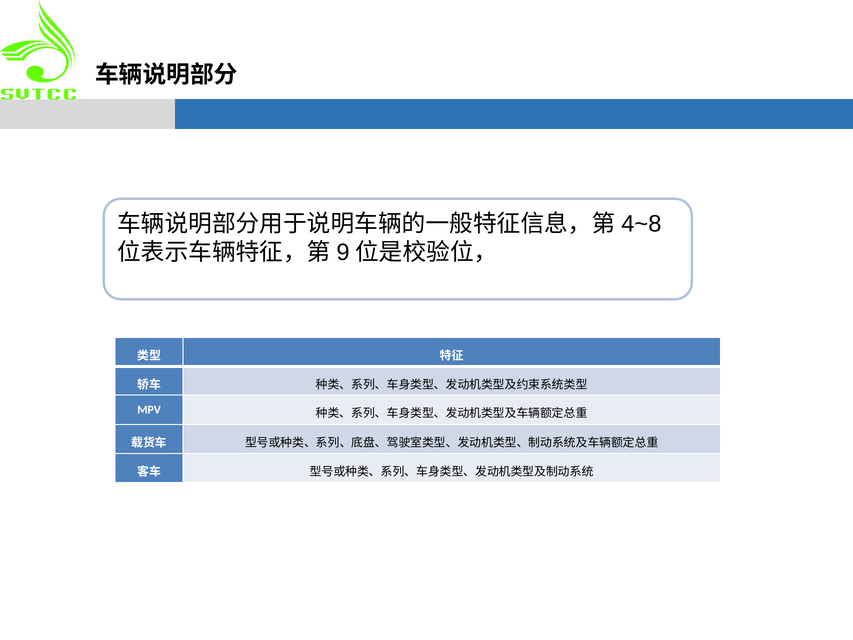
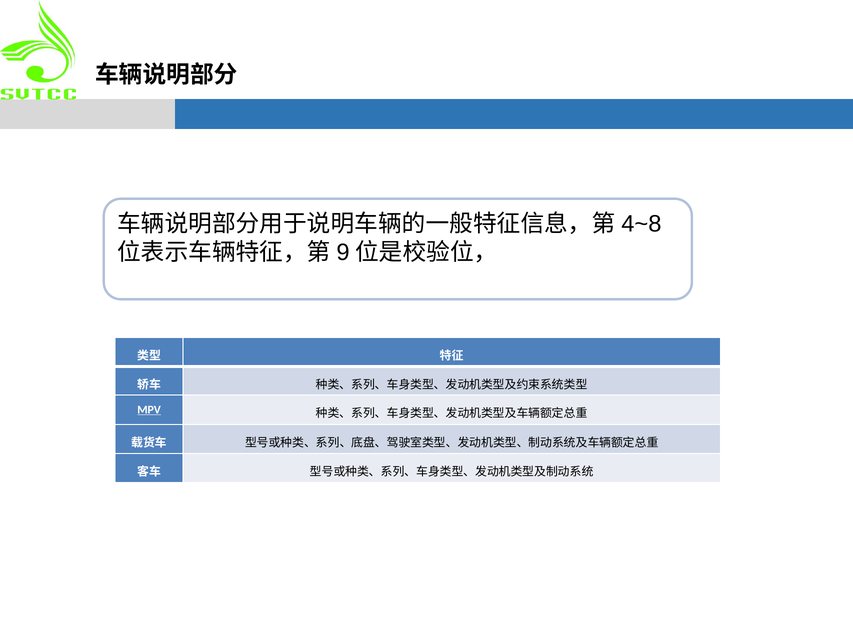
MPV underline: none -> present (149, 410)
